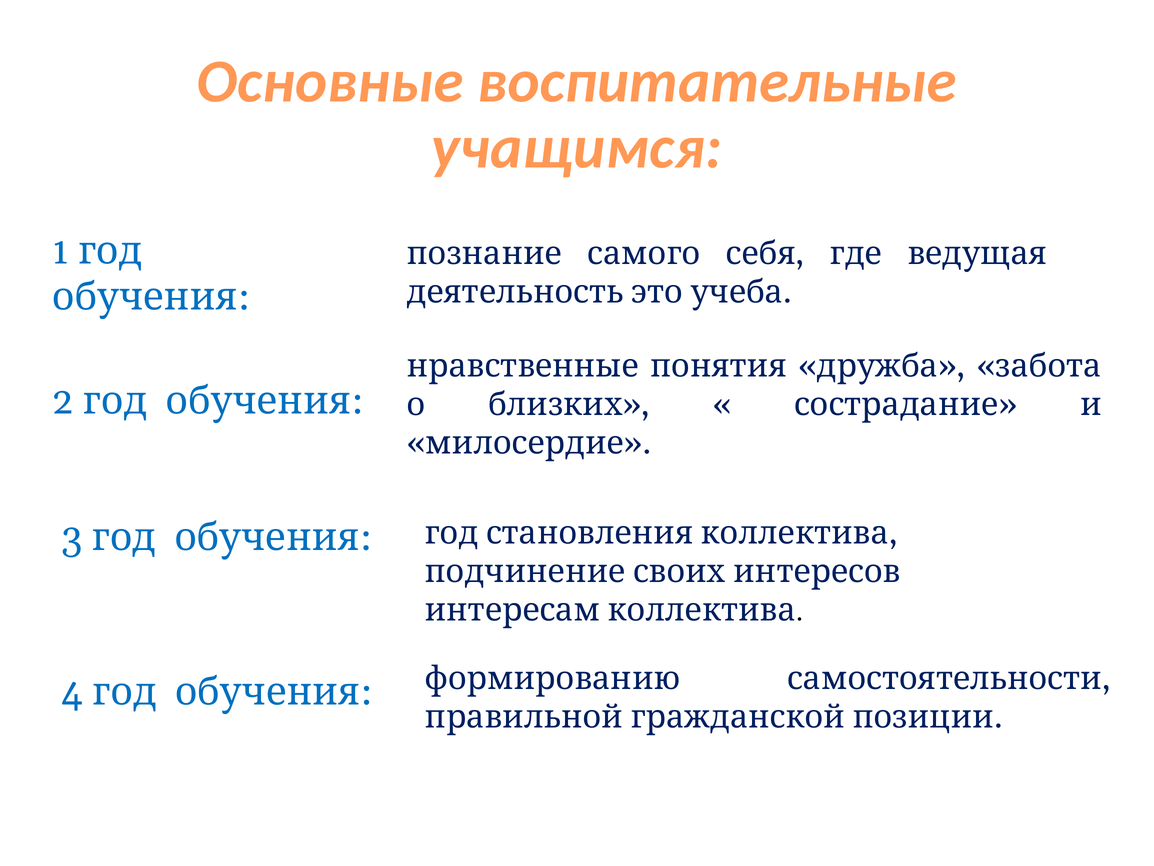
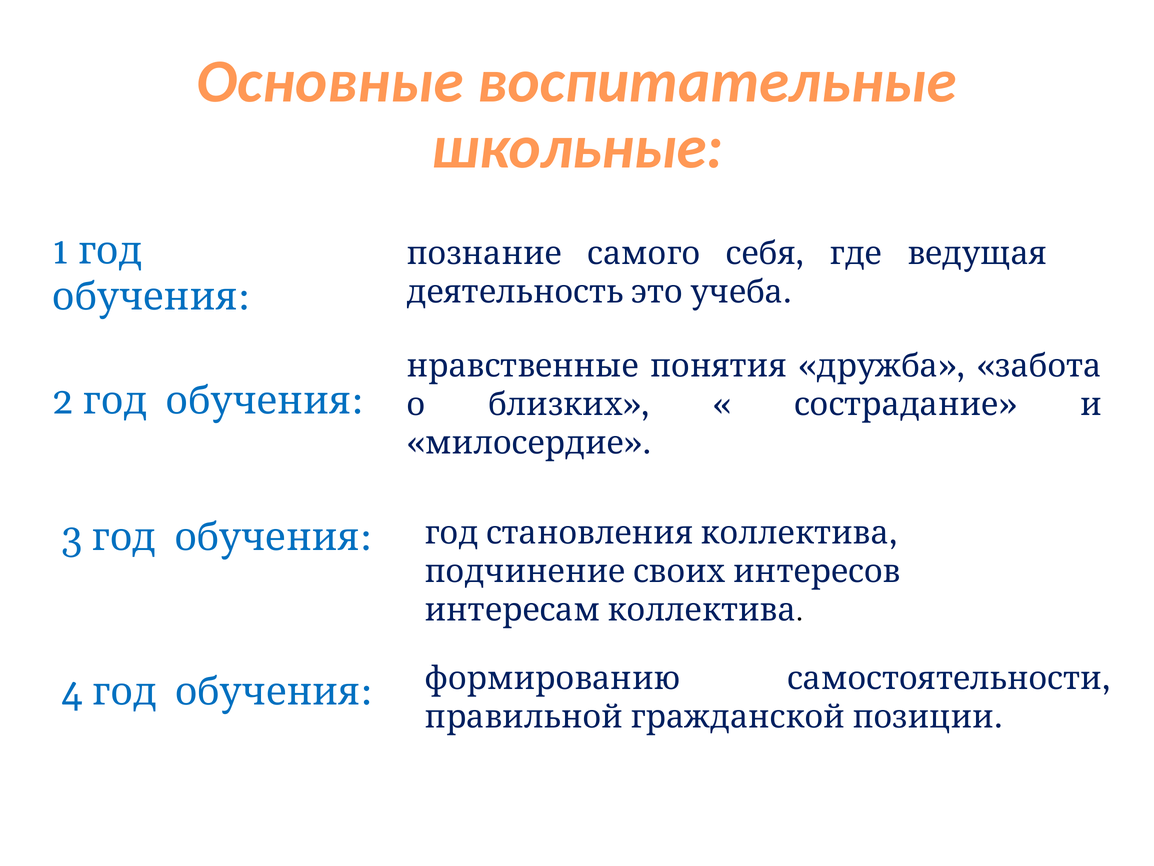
учащимся: учащимся -> школьные (577, 148)
